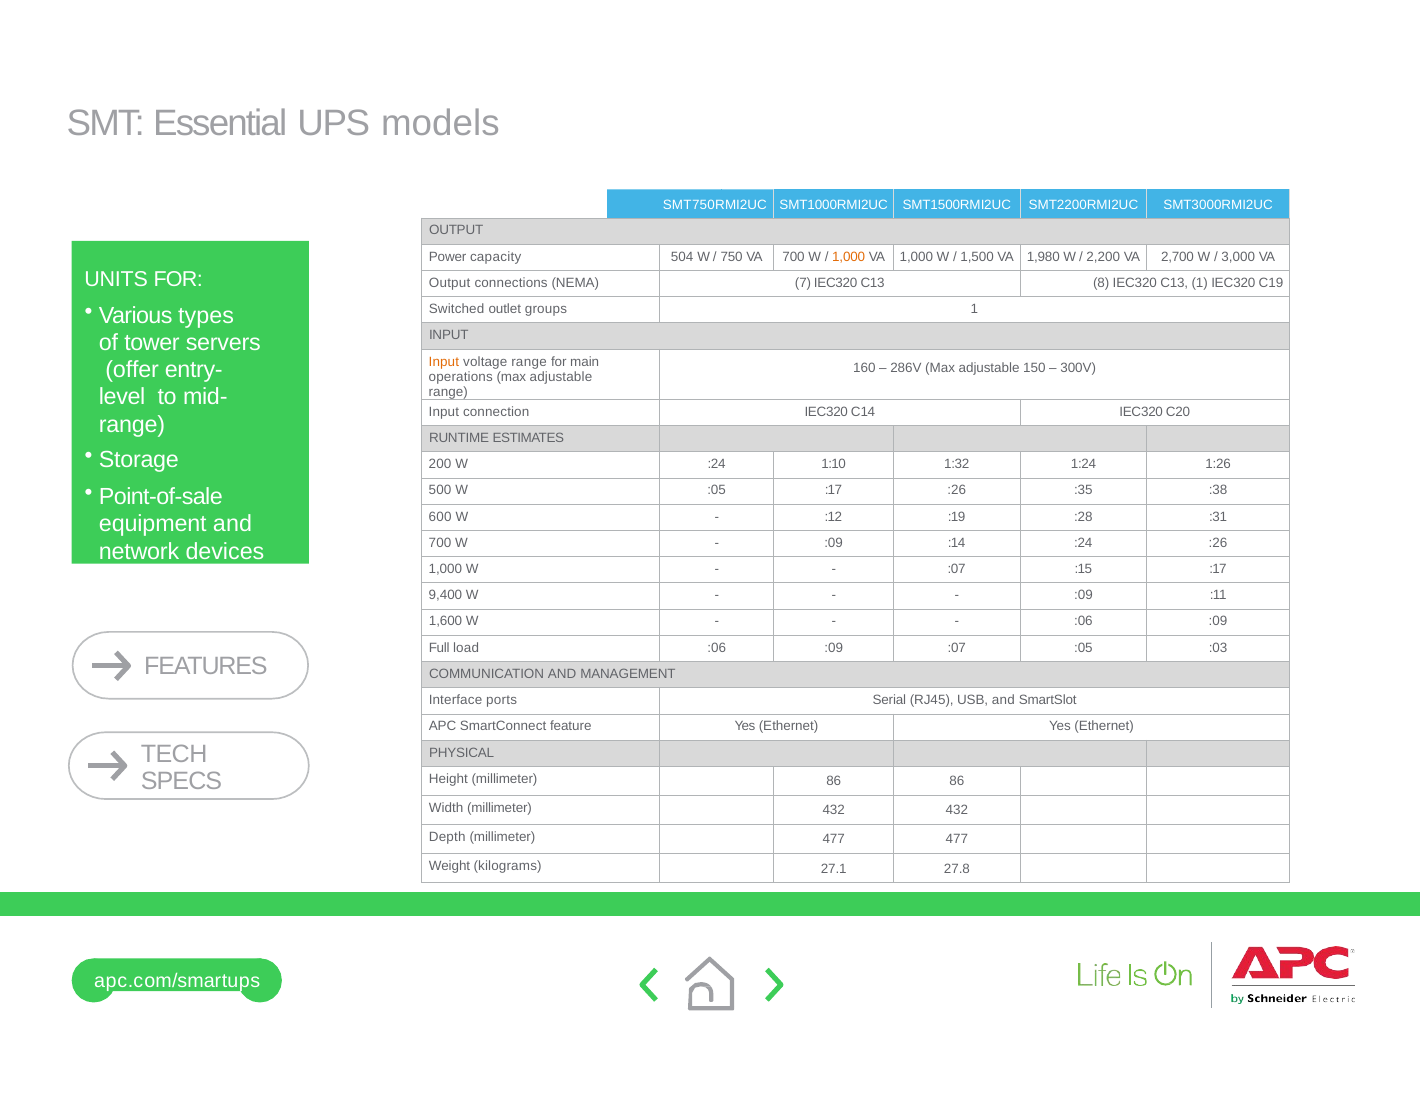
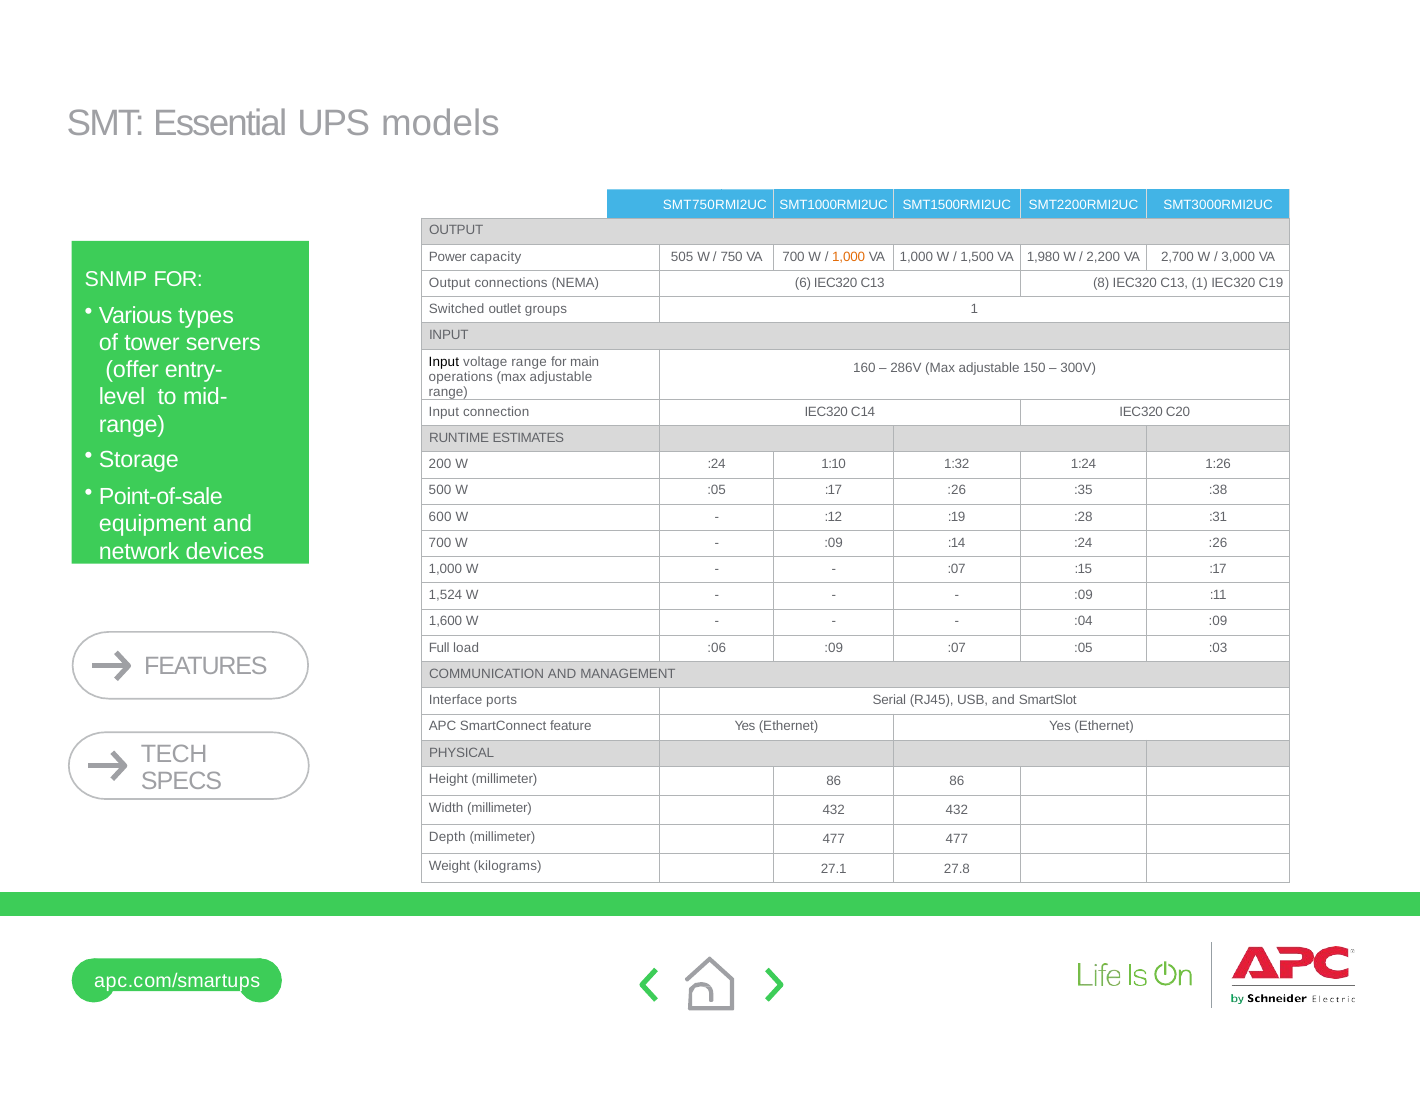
504: 504 -> 505 (682, 257)
UNITS: UNITS -> SNMP (116, 279)
7: 7 -> 6 (803, 283)
Input colour: orange -> black (444, 362)
9,400: 9,400 -> 1,524 (445, 595)
:06: :06 -> :04 (1083, 622)
